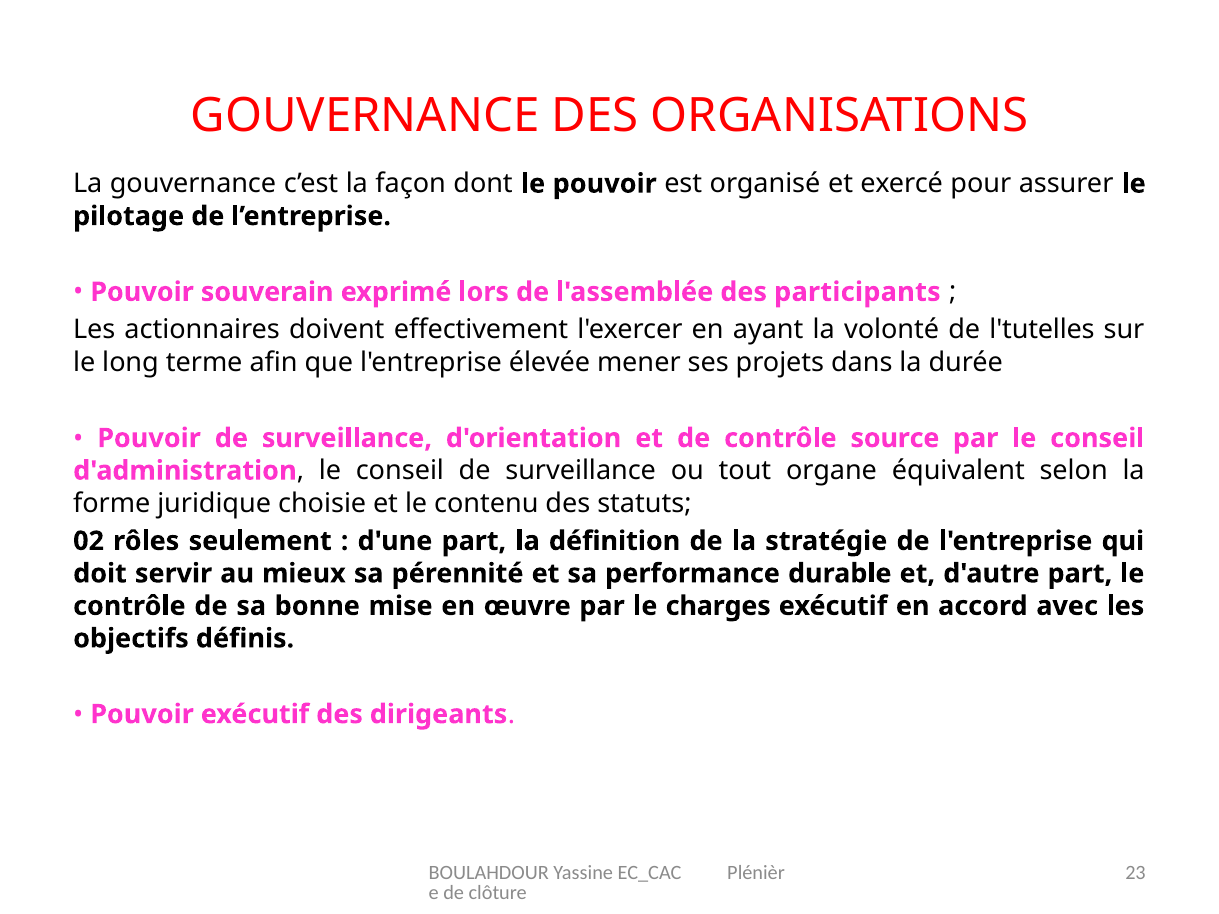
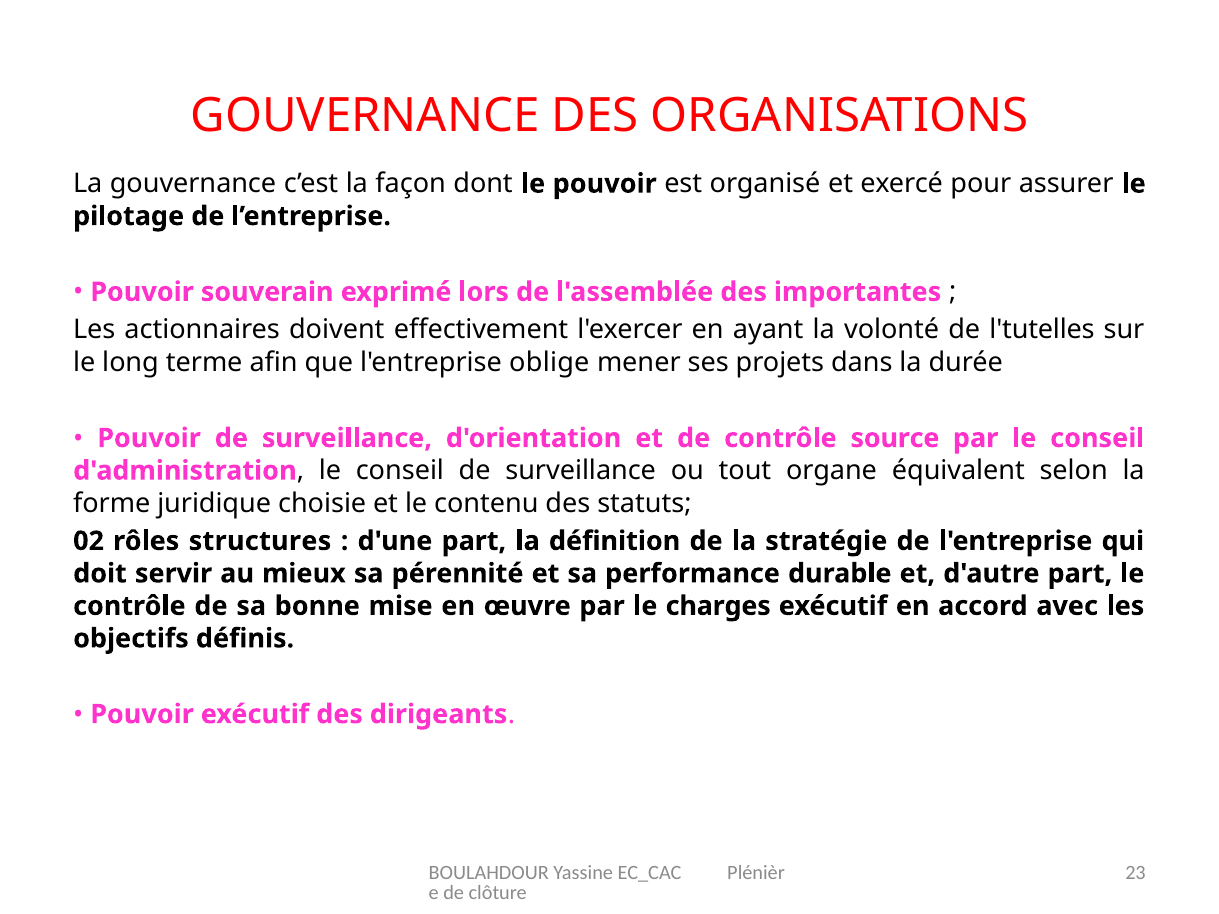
participants: participants -> importantes (858, 292)
élevée: élevée -> oblige (549, 362)
seulement: seulement -> structures (260, 541)
